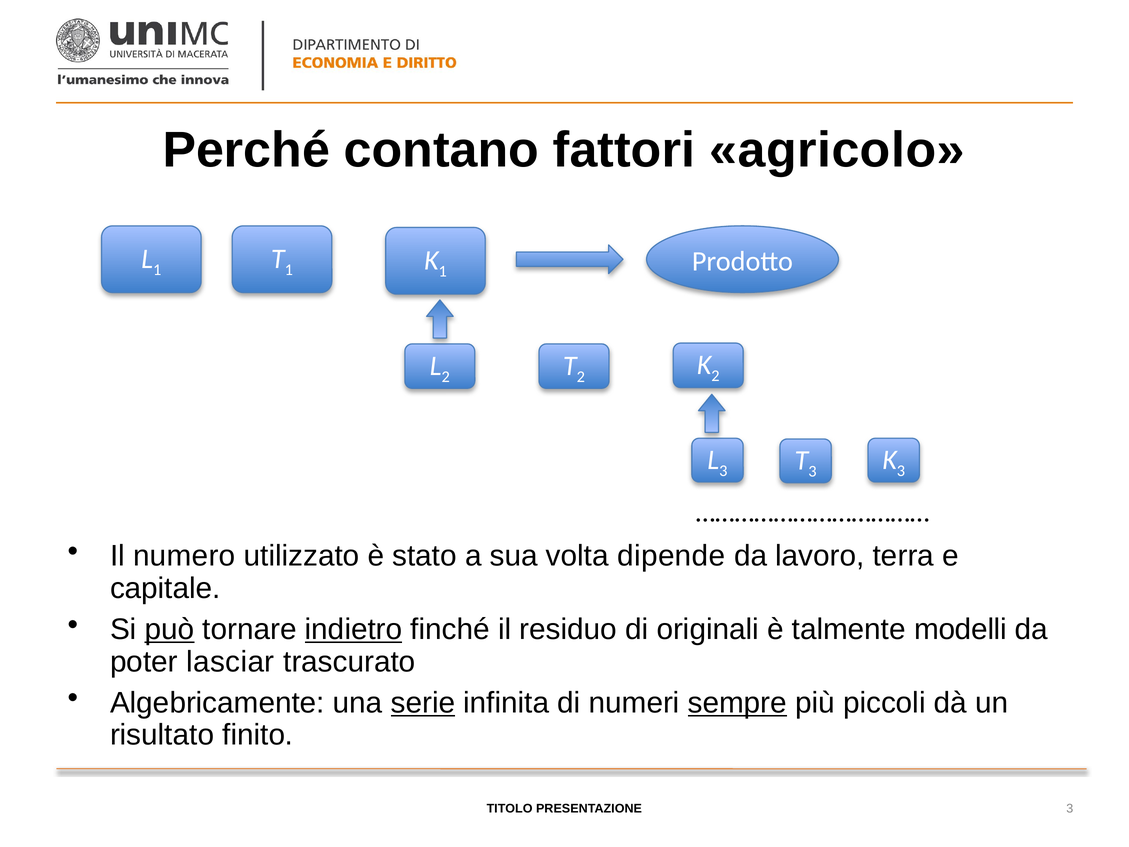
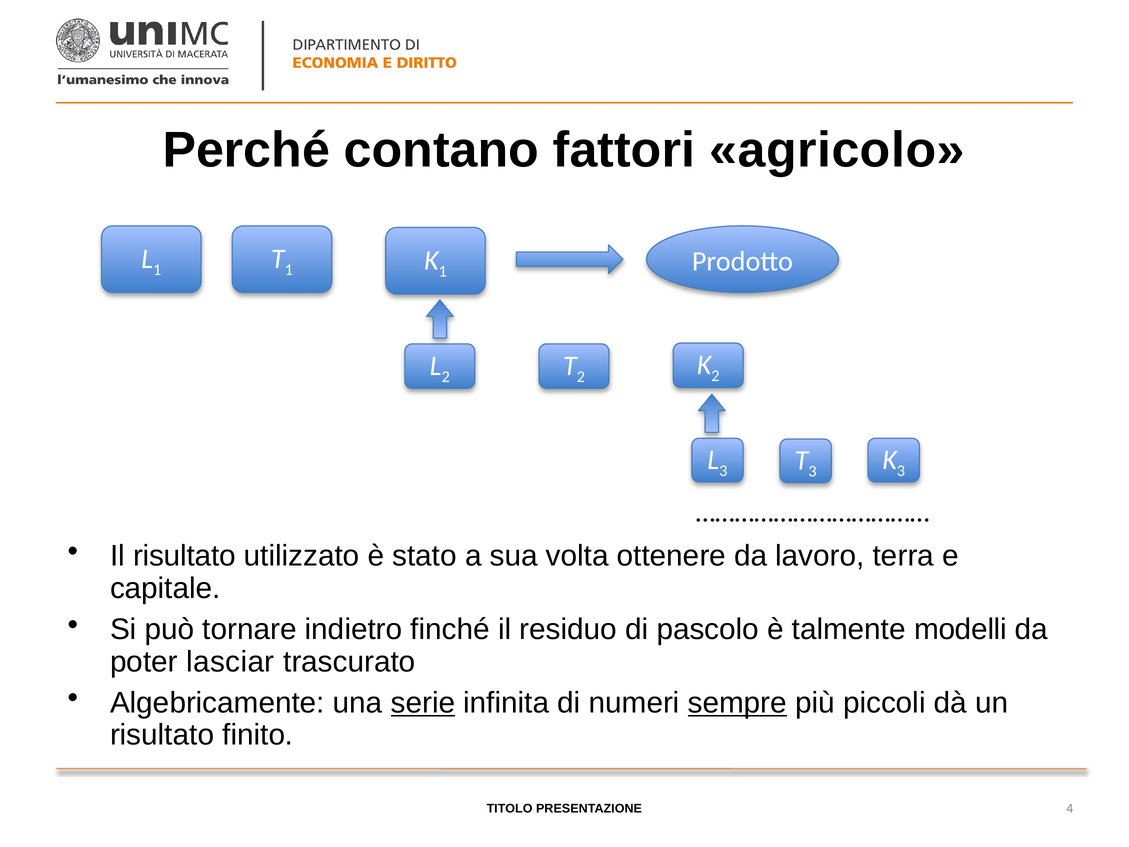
Il numero: numero -> risultato (184, 556)
dipende: dipende -> ottenere (671, 556)
può underline: present -> none (170, 629)
indietro underline: present -> none (354, 629)
originali: originali -> pascolo (708, 629)
PRESENTAZIONE 3: 3 -> 4 (1070, 808)
